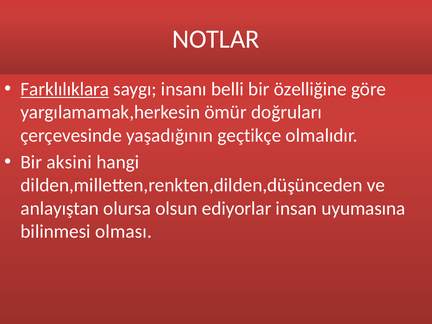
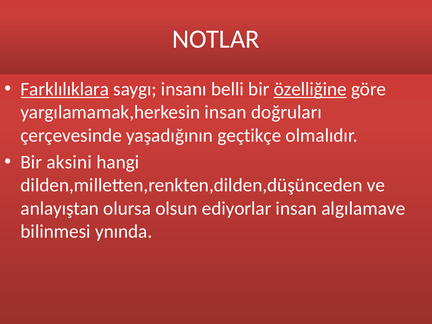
özelliğine underline: none -> present (310, 89)
yargılamamak,herkesin ömür: ömür -> insan (226, 112)
uyumasına: uyumasına -> algılamave (363, 208)
olması: olması -> ynında (124, 231)
